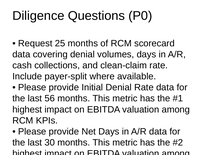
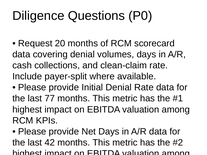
25: 25 -> 20 (60, 43)
56: 56 -> 77 (50, 99)
30: 30 -> 42 (50, 143)
